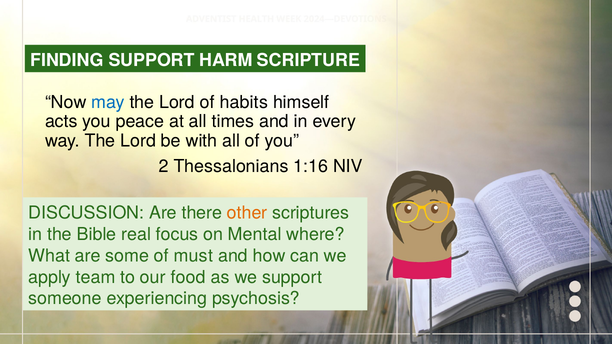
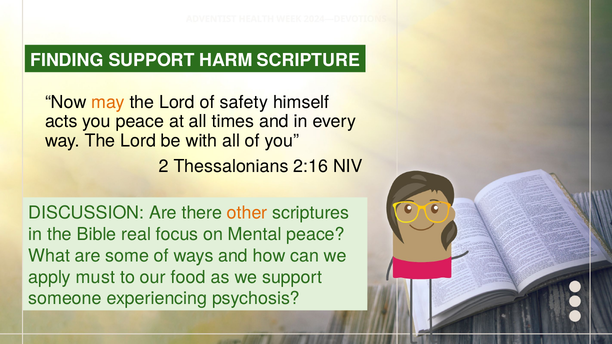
may colour: blue -> orange (108, 102)
habits: habits -> safety (244, 102)
1:16: 1:16 -> 2:16 (311, 166)
Mental where: where -> peace (316, 235)
must: must -> ways (194, 256)
team: team -> must (96, 277)
